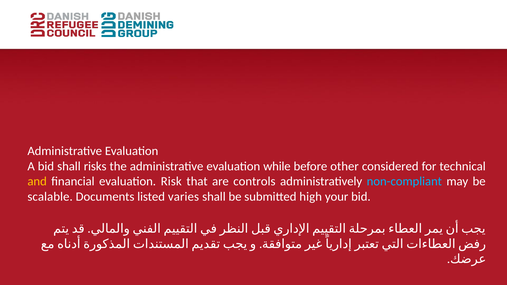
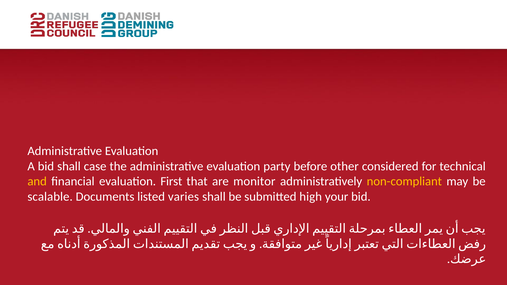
risks: risks -> case (95, 166)
while: while -> party (277, 166)
Risk: Risk -> First (171, 181)
controls: controls -> monitor (254, 181)
non-compliant colour: light blue -> yellow (404, 181)
